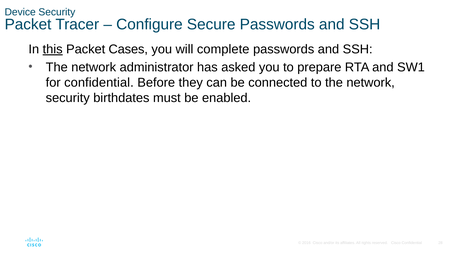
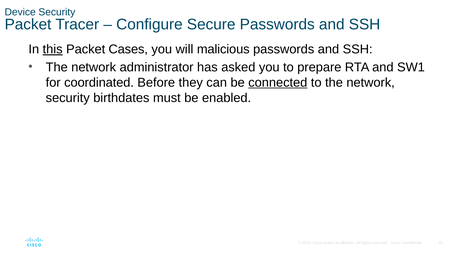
complete: complete -> malicious (223, 49)
for confidential: confidential -> coordinated (99, 83)
connected underline: none -> present (278, 83)
